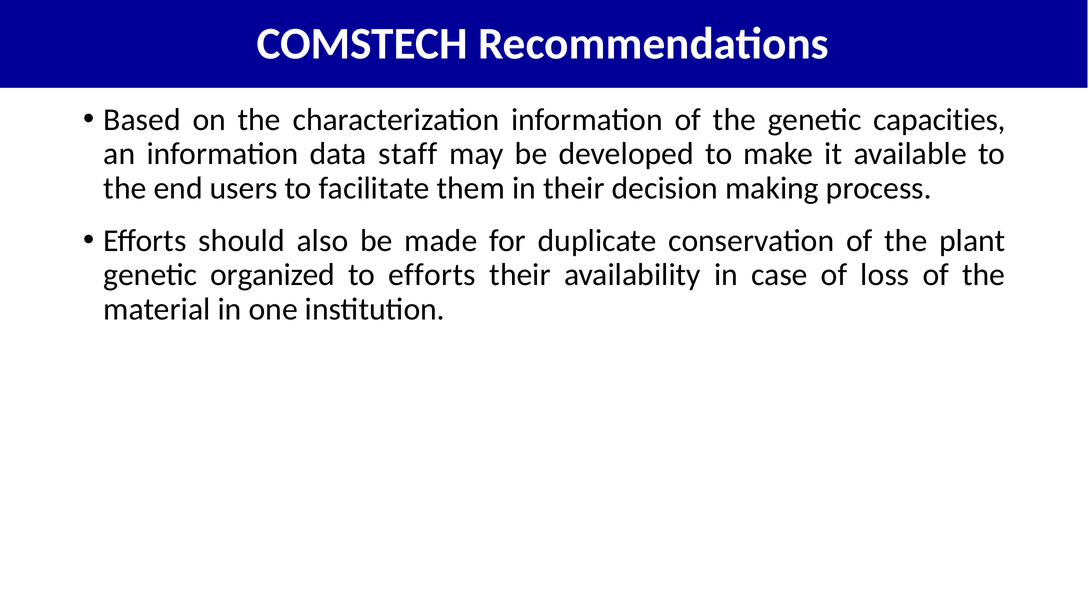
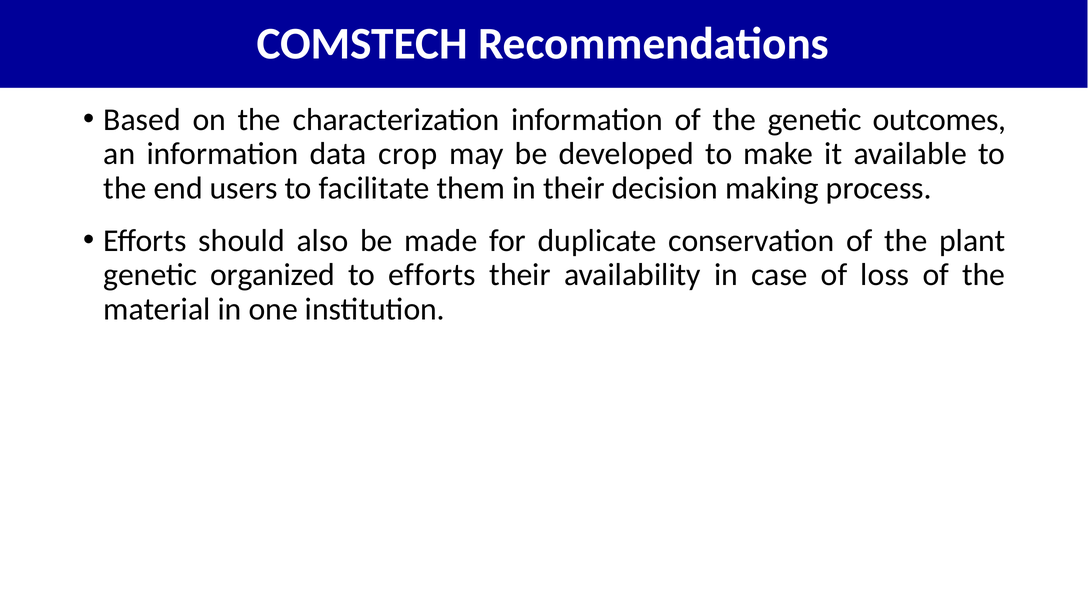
capacities: capacities -> outcomes (940, 120)
staff: staff -> crop (408, 154)
